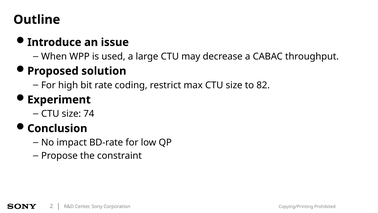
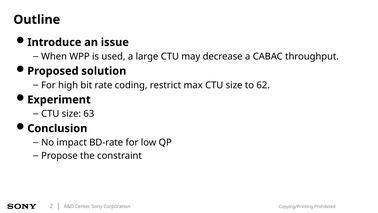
82: 82 -> 62 (263, 85)
74: 74 -> 63 (89, 114)
